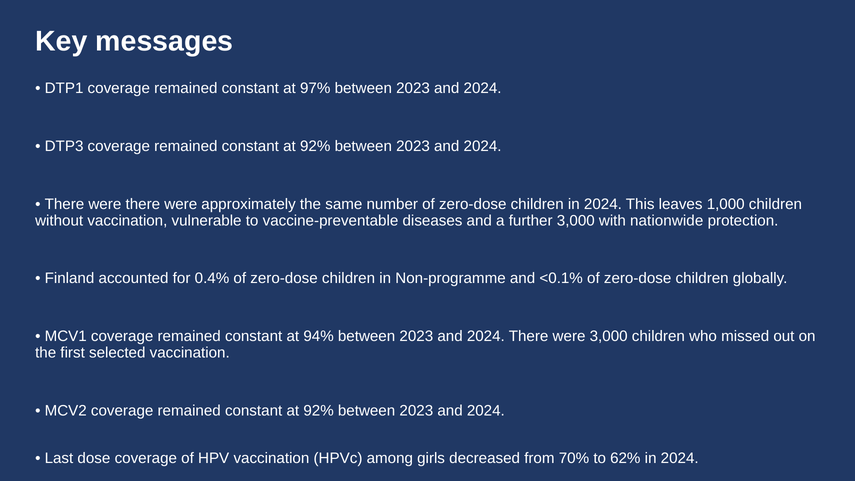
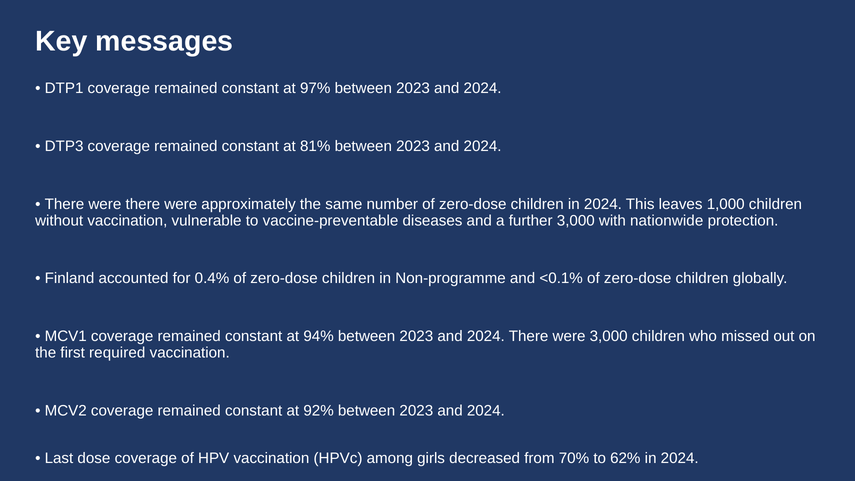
92%: 92% -> 81% (315, 146)
selected: selected -> required (117, 353)
